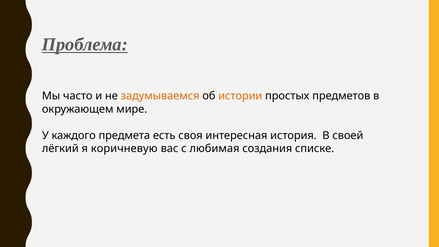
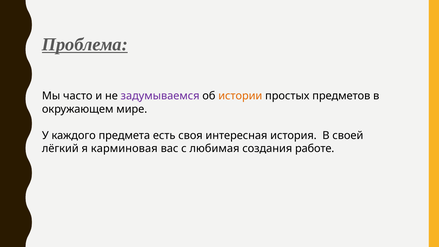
задумываемся colour: orange -> purple (160, 96)
коричневую: коричневую -> карминовая (124, 149)
списке: списке -> работе (315, 149)
